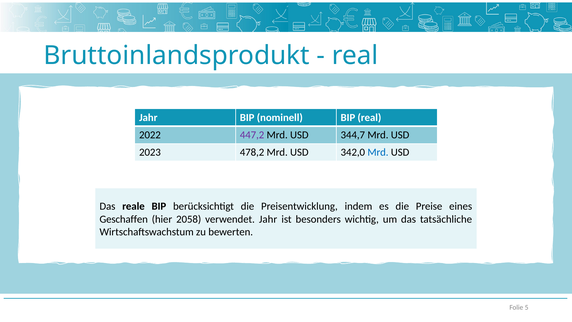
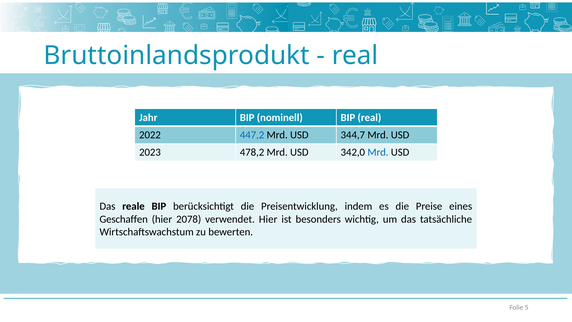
447,2 colour: purple -> blue (252, 135)
2058: 2058 -> 2078 (189, 219)
verwendet Jahr: Jahr -> Hier (268, 219)
